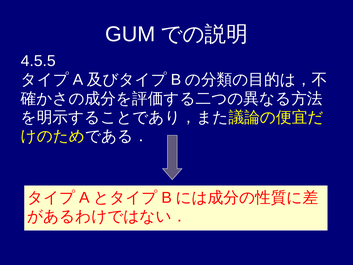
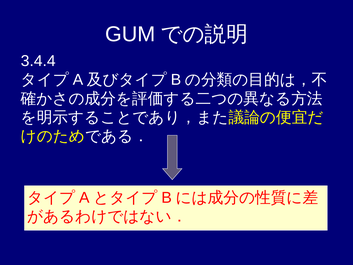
4.5.5: 4.5.5 -> 3.4.4 (38, 61)
